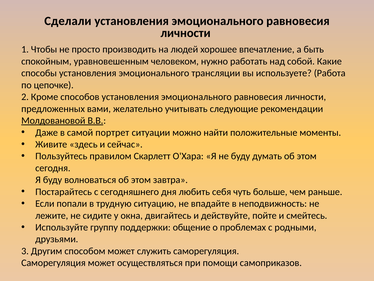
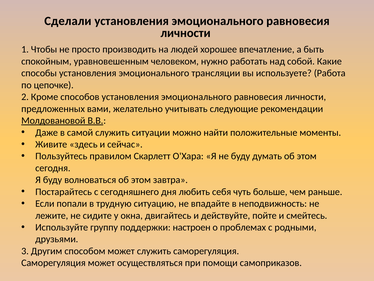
самой портрет: портрет -> служить (112, 132)
общение: общение -> настроен (192, 227)
